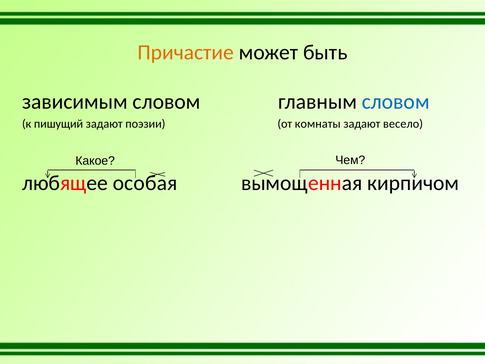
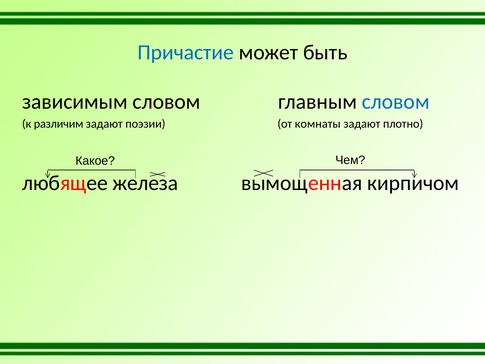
Причастие colour: orange -> blue (186, 52)
пишущий: пишущий -> различим (59, 124)
весело: весело -> плотно (403, 124)
особая: особая -> железа (145, 183)
